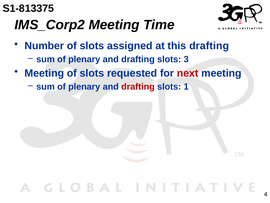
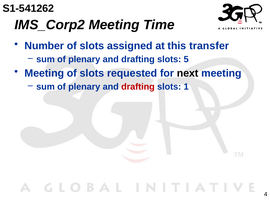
S1-813375: S1-813375 -> S1-541262 (28, 8)
this drafting: drafting -> transfer (209, 46)
3: 3 -> 5 (186, 59)
next colour: red -> black (188, 73)
